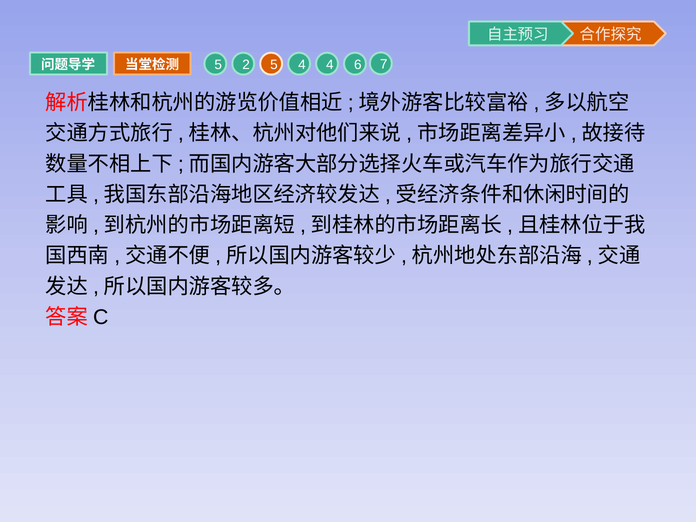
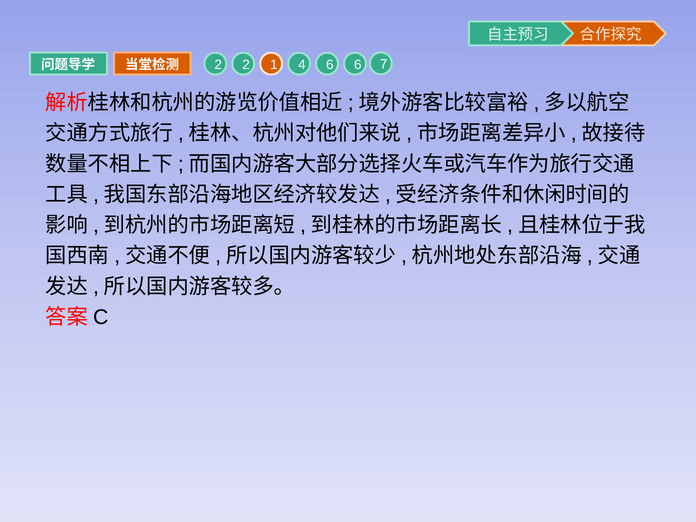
5: 5 -> 2 (218, 65)
2 5: 5 -> 1 (274, 65)
4 4: 4 -> 6 (330, 65)
